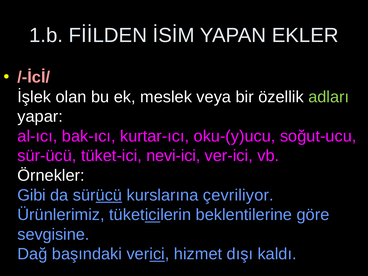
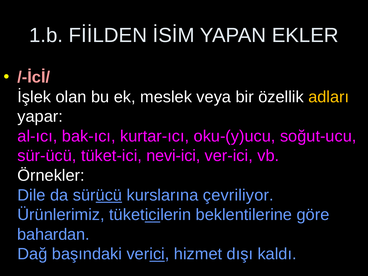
adları colour: light green -> yellow (329, 97)
Gibi: Gibi -> Dile (32, 195)
sevgisine: sevgisine -> bahardan (53, 234)
